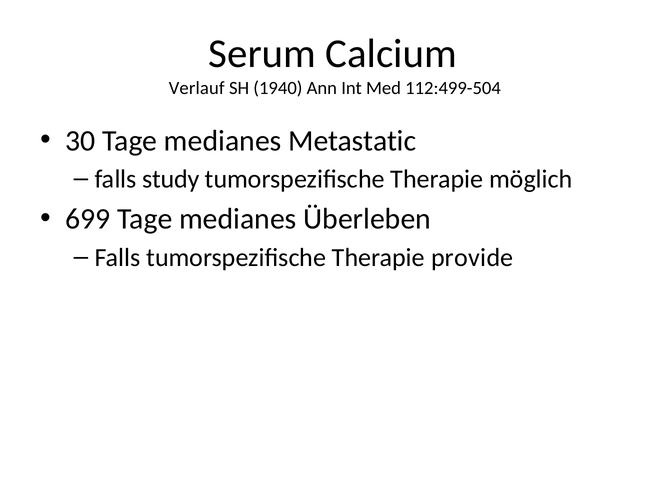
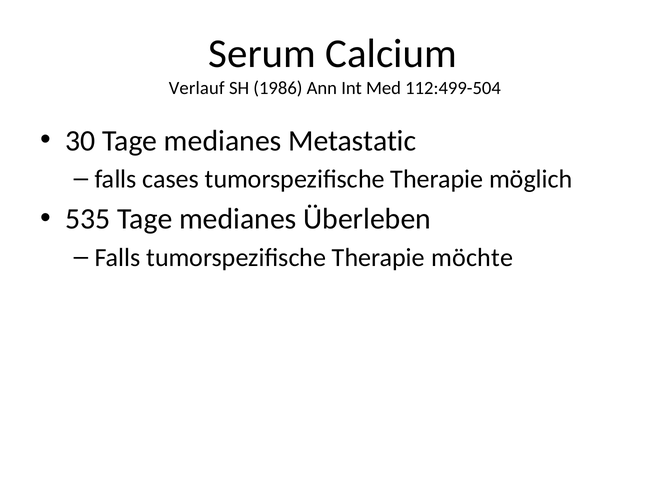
1940: 1940 -> 1986 (278, 88)
study: study -> cases (171, 179)
699: 699 -> 535 (88, 219)
provide: provide -> möchte (472, 257)
